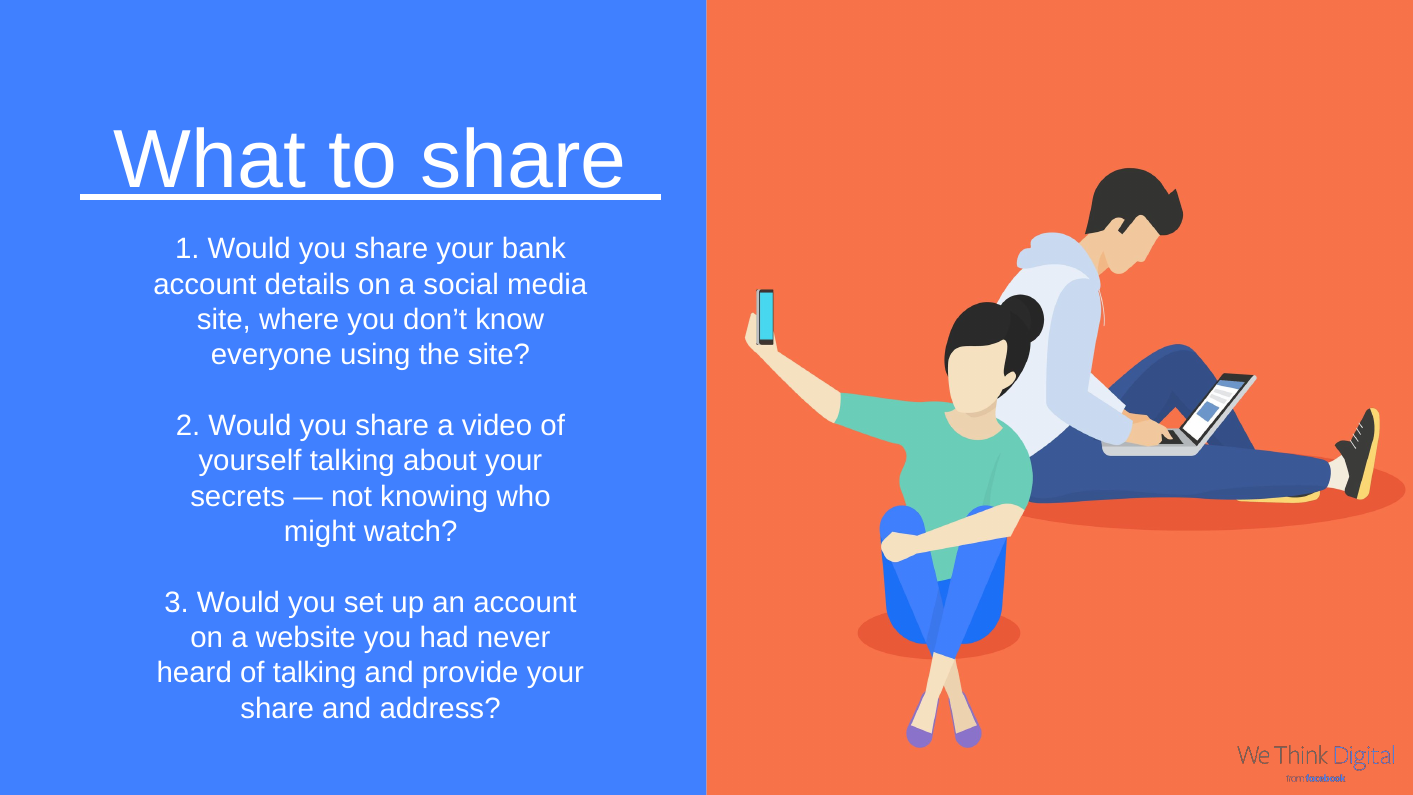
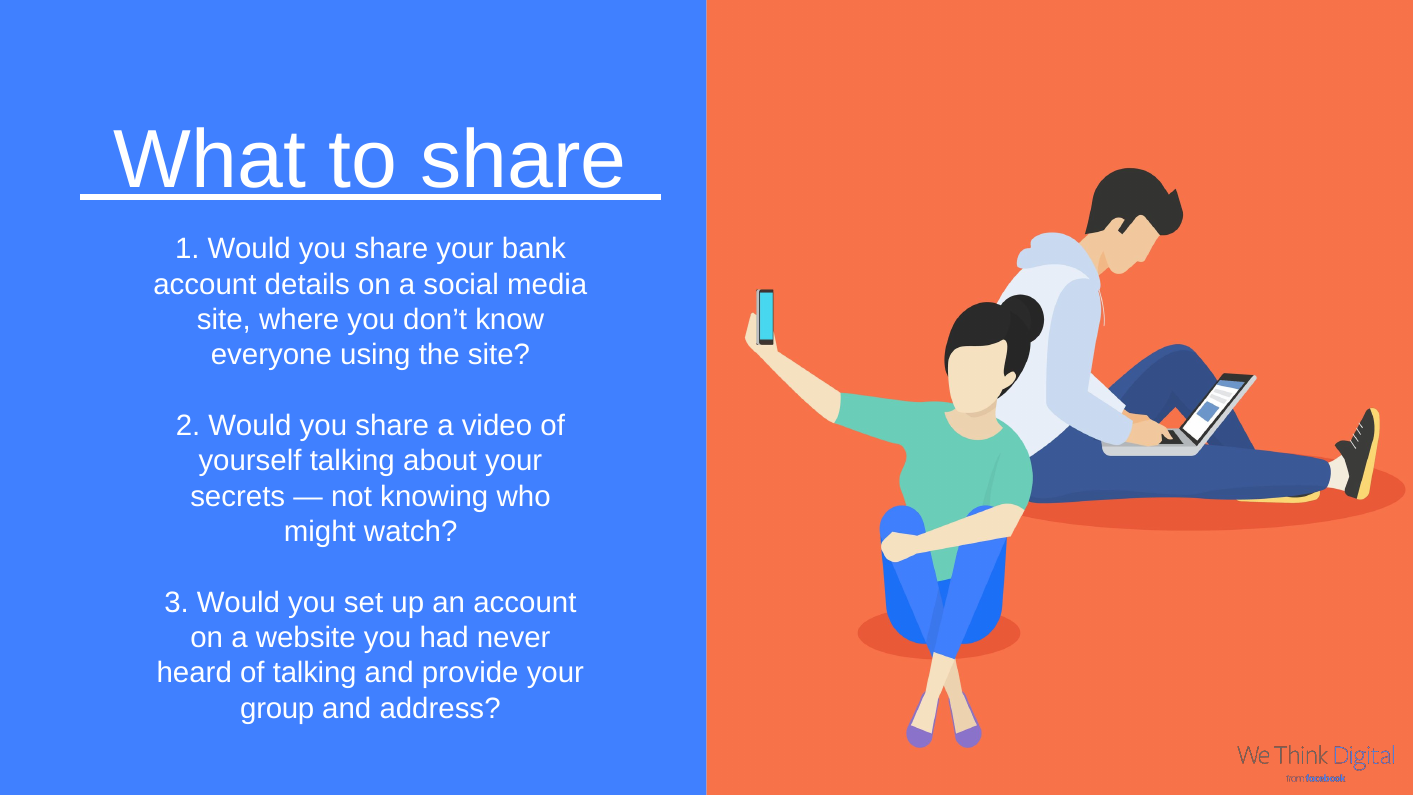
share: share -> group (277, 708)
